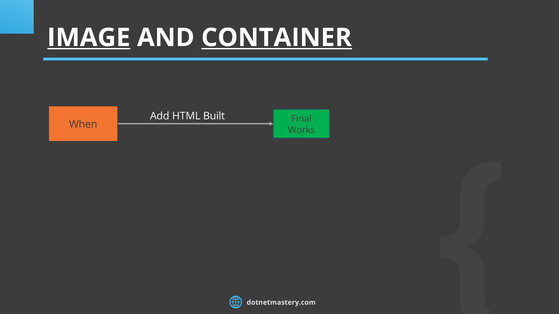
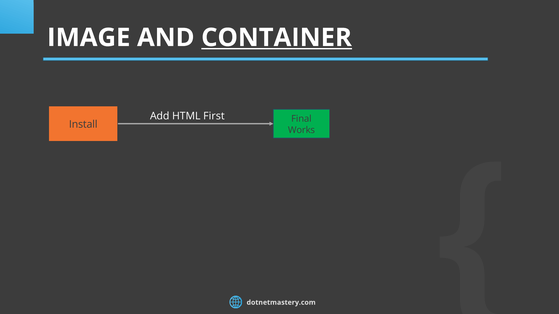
IMAGE underline: present -> none (89, 38)
Built: Built -> First (214, 116)
When: When -> Install (83, 125)
